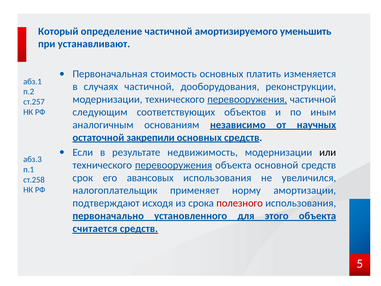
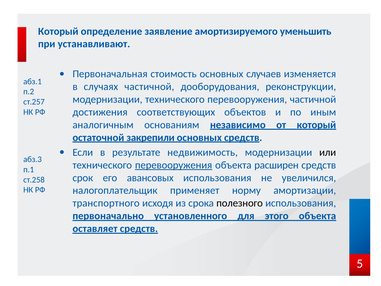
определение частичной: частичной -> заявление (168, 31)
платить: платить -> случаев (264, 74)
перевооружения underline: present -> none (247, 99)
следующим: следующим -> достижения (100, 112)
от научных: научных -> который (316, 125)
основной: основной -> расширен (276, 165)
подтверждают: подтверждают -> транспортного (106, 203)
полезного colour: red -> black (240, 203)
считается: считается -> оставляет (95, 228)
